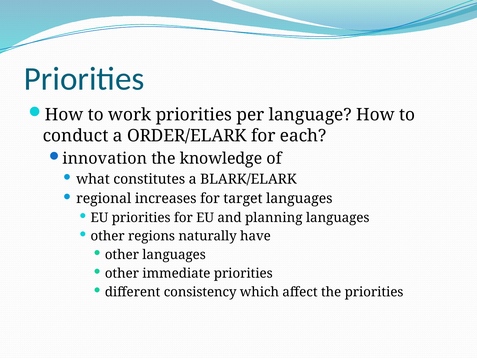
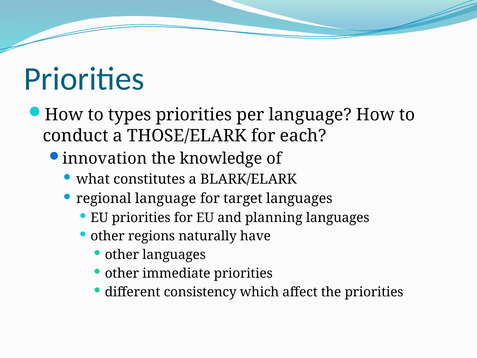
work: work -> types (130, 115)
ORDER/ELARK: ORDER/ELARK -> THOSE/ELARK (187, 136)
regional increases: increases -> language (166, 199)
